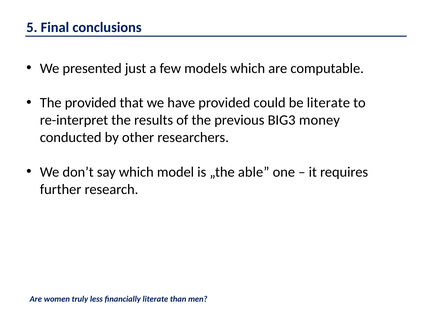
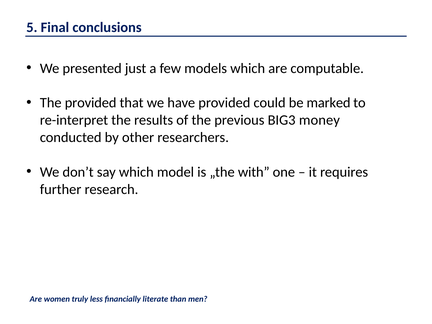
be literate: literate -> marked (329, 103)
able: able -> with (254, 172)
